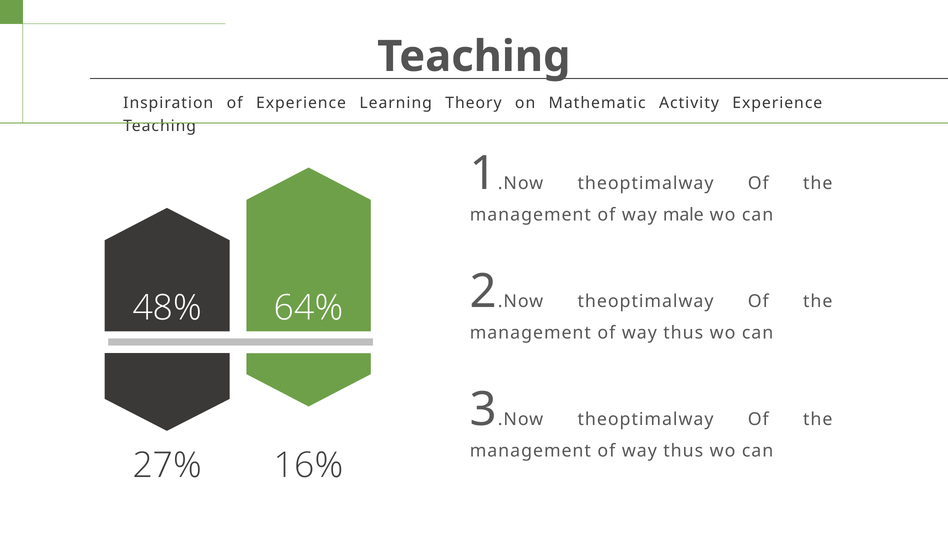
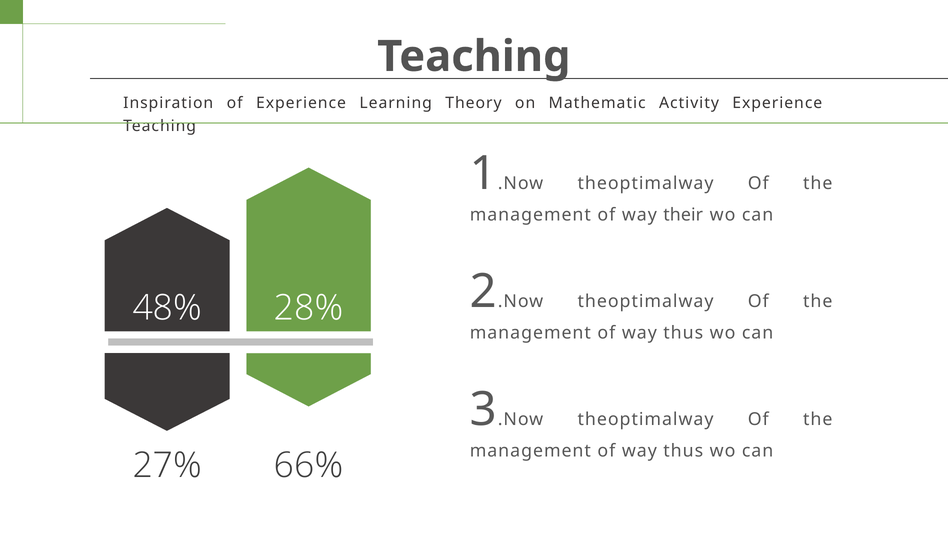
male: male -> their (683, 215)
64%: 64% -> 28% (309, 308)
16%: 16% -> 66% (309, 466)
